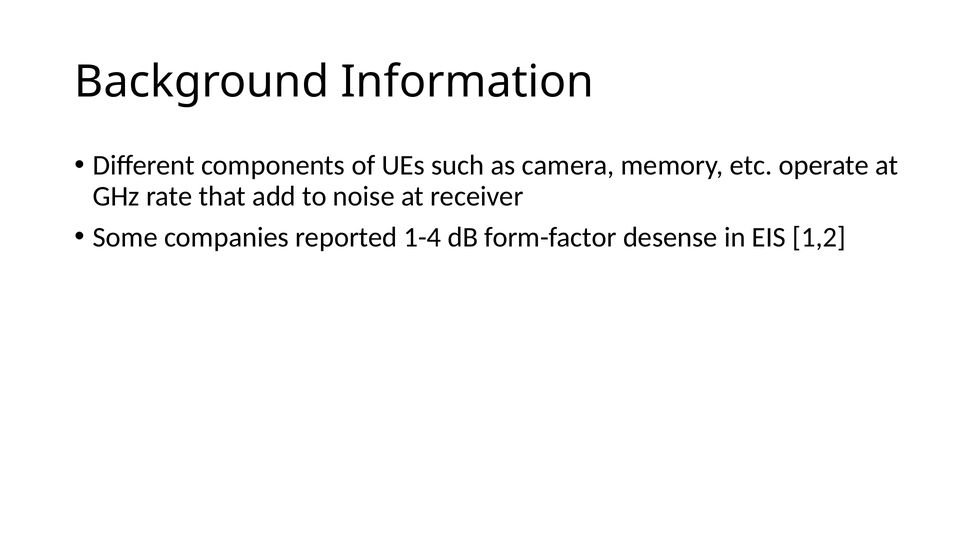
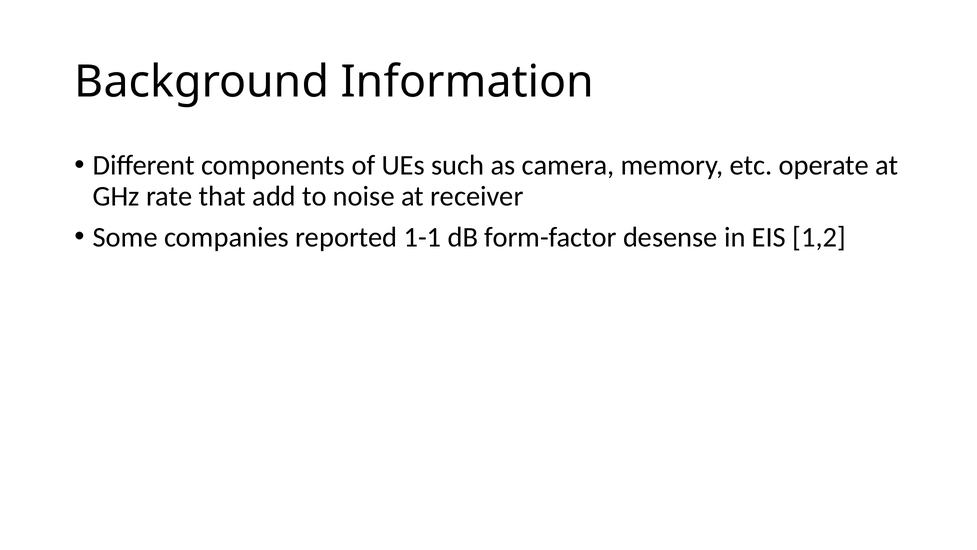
1-4: 1-4 -> 1-1 (422, 237)
